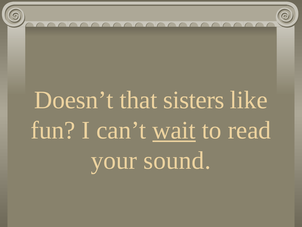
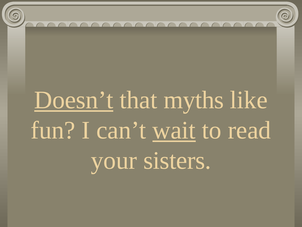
Doesn’t underline: none -> present (74, 100)
sisters: sisters -> myths (194, 100)
sound: sound -> sisters (177, 160)
